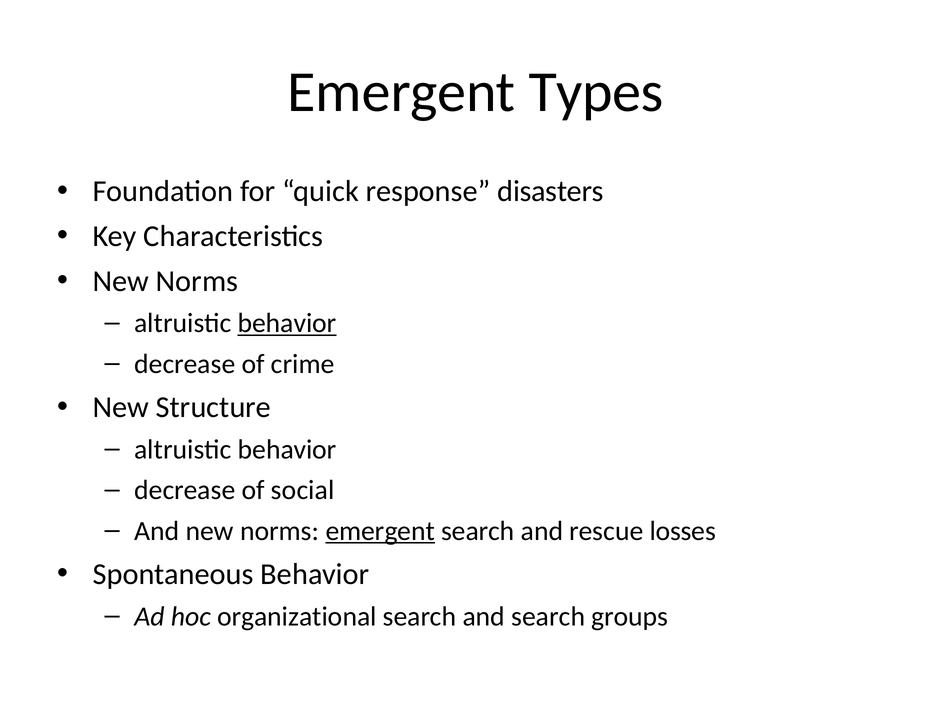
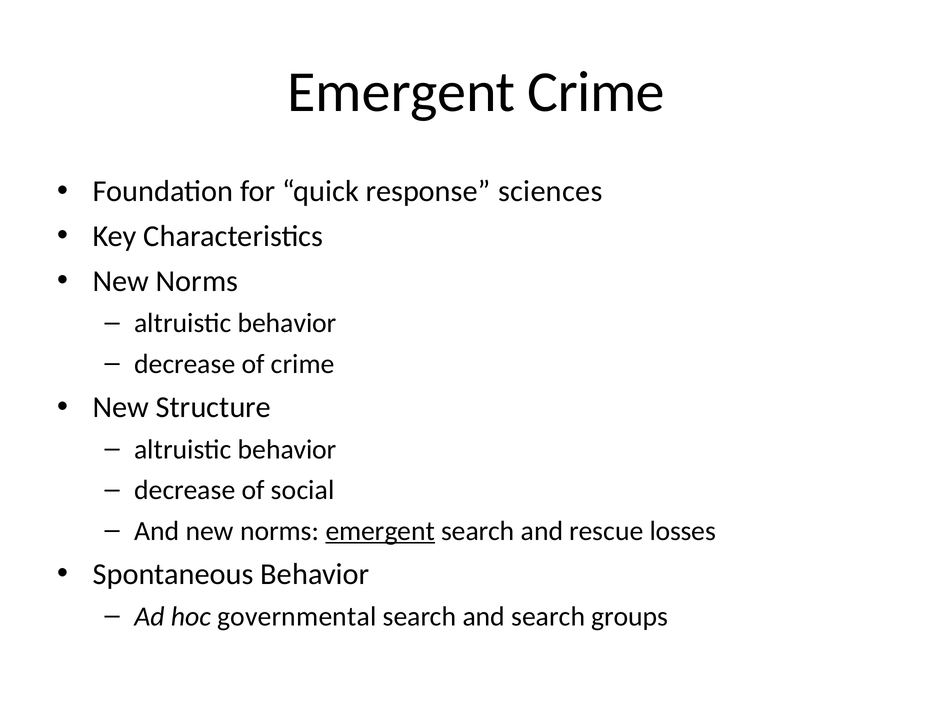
Emergent Types: Types -> Crime (596, 92)
disasters: disasters -> sciences (550, 192)
behavior underline: present -> none (287, 323)
organizational: organizational -> governmental (297, 617)
